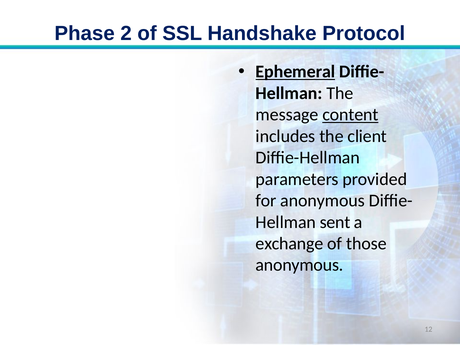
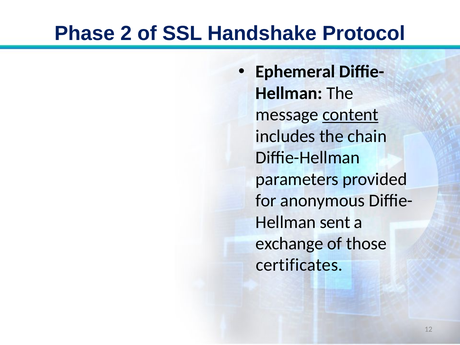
Ephemeral underline: present -> none (295, 72)
client: client -> chain (367, 136)
anonymous: anonymous -> certificates (299, 265)
